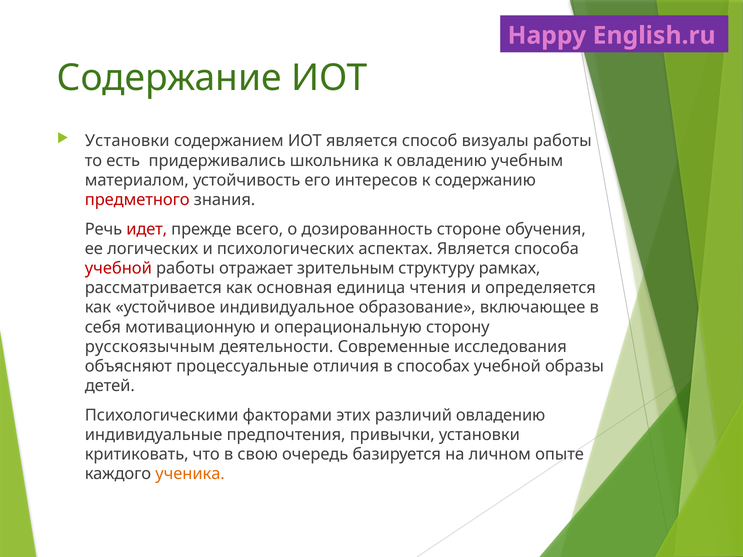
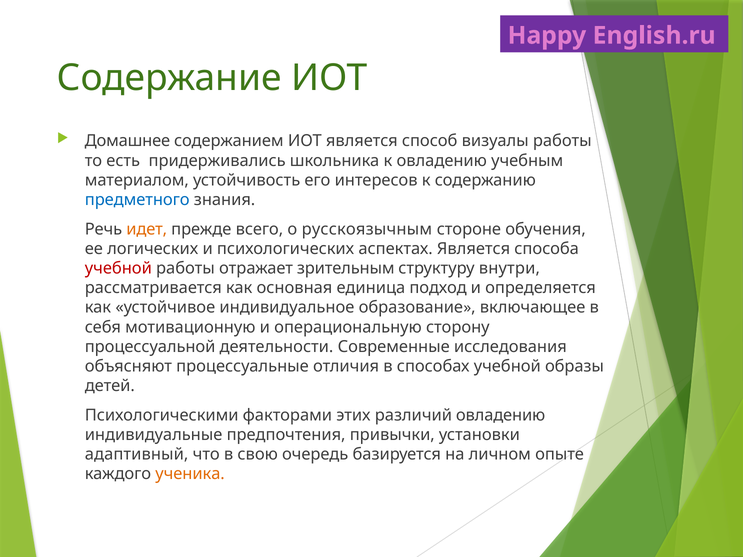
Установки: Установки -> Домашнее (127, 141)
предметного colour: red -> blue (137, 200)
идет colour: red -> orange (147, 229)
дозированность: дозированность -> русскоязычным (367, 229)
рамках: рамках -> внутри (509, 268)
чтения: чтения -> подход (438, 288)
русскоязычным: русскоязычным -> процессуальной (150, 347)
критиковать: критиковать -> адаптивный (137, 455)
